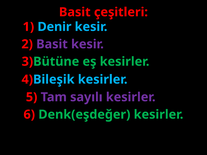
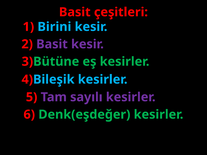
Denir: Denir -> Birini (54, 27)
